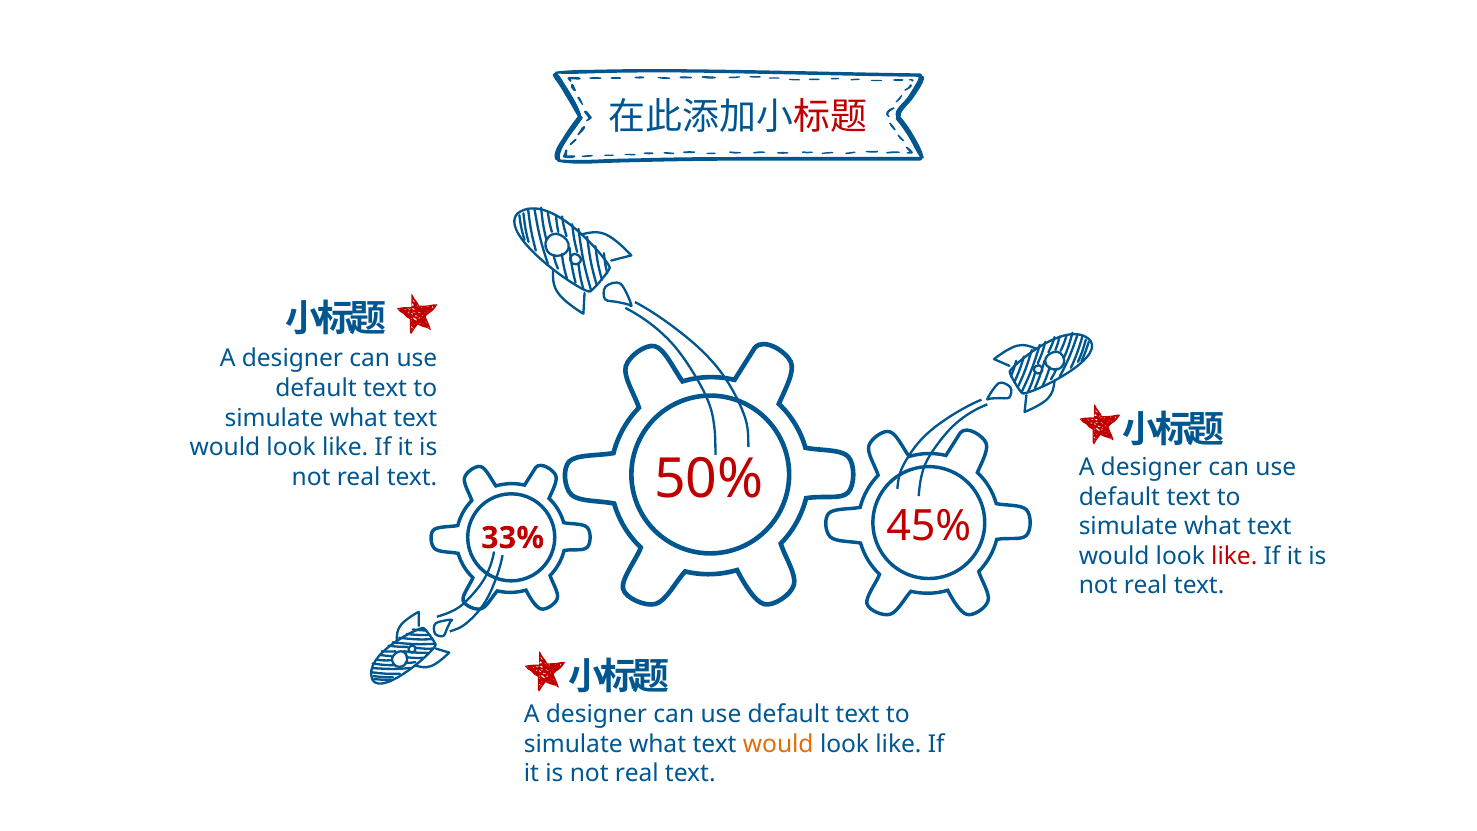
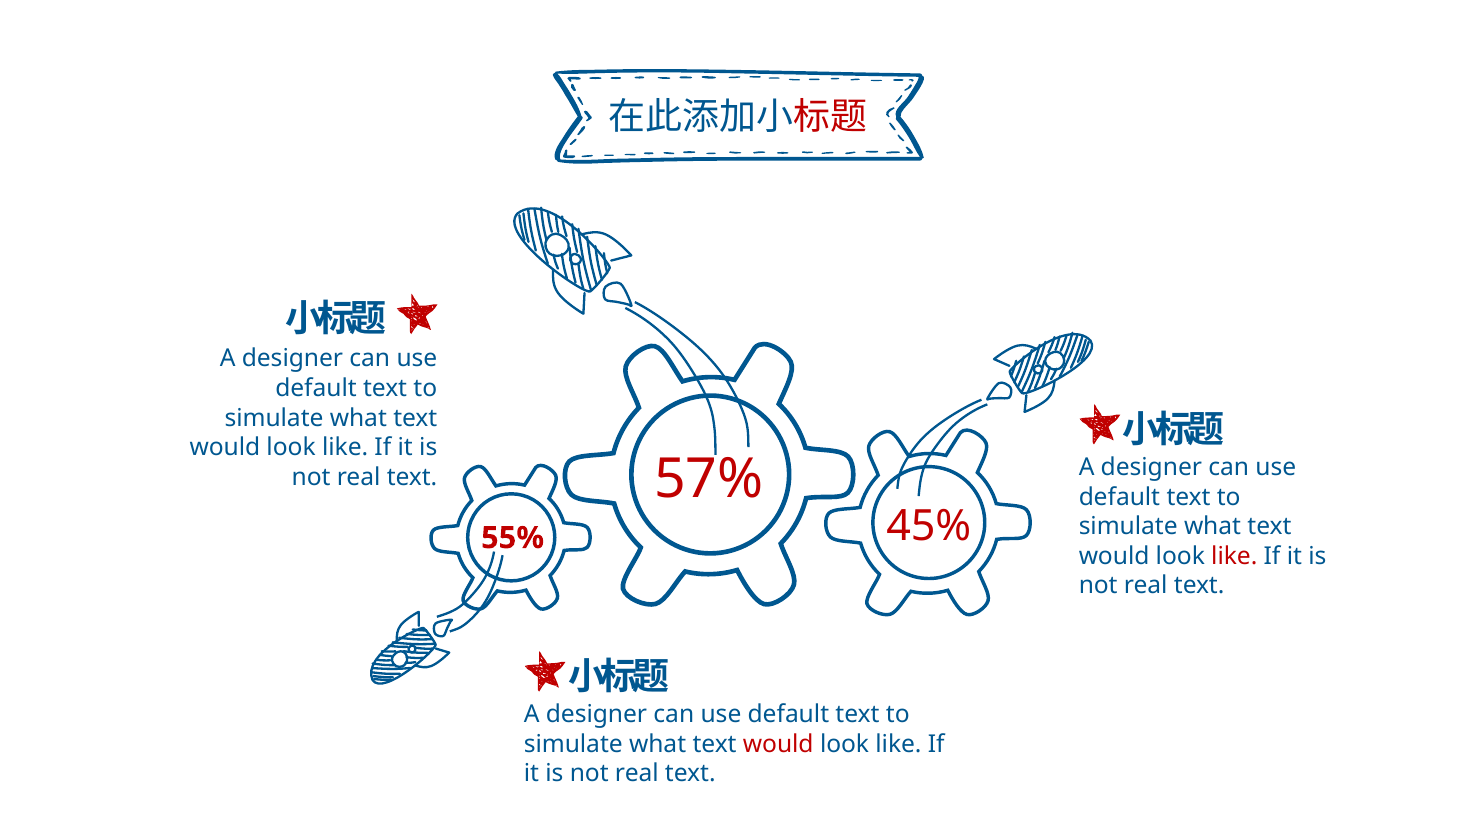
50%: 50% -> 57% (709, 479)
33%: 33% -> 55% (513, 538)
would colour: orange -> red (778, 744)
